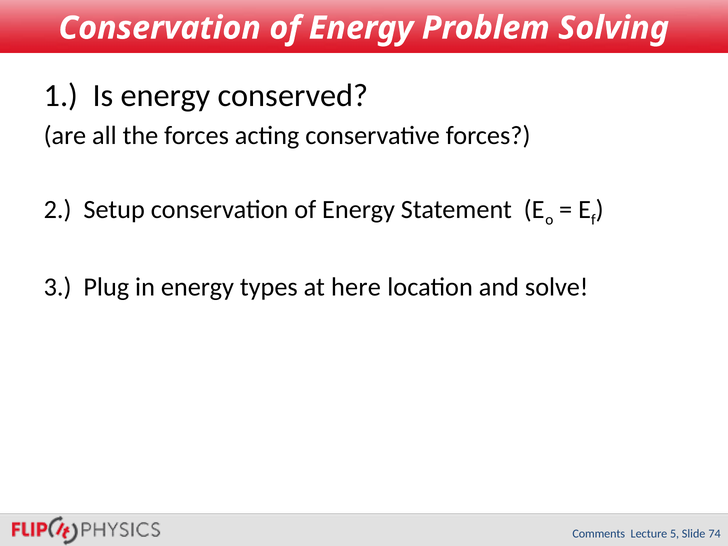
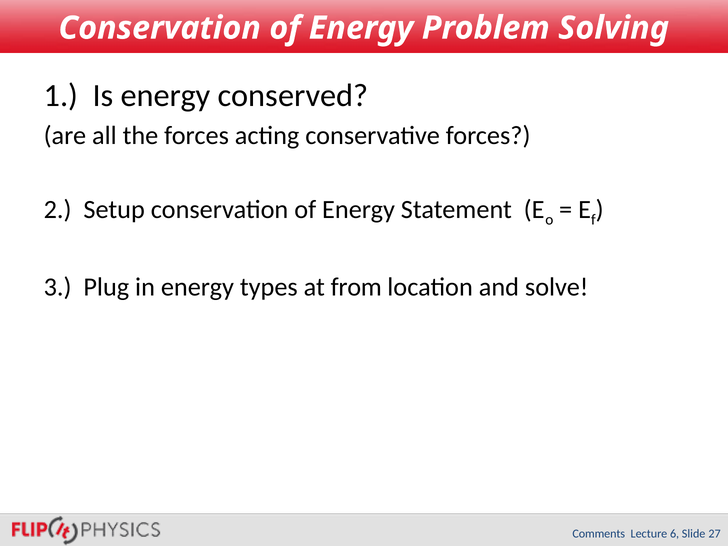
here: here -> from (356, 287)
5: 5 -> 6 (675, 534)
74: 74 -> 27 (715, 534)
